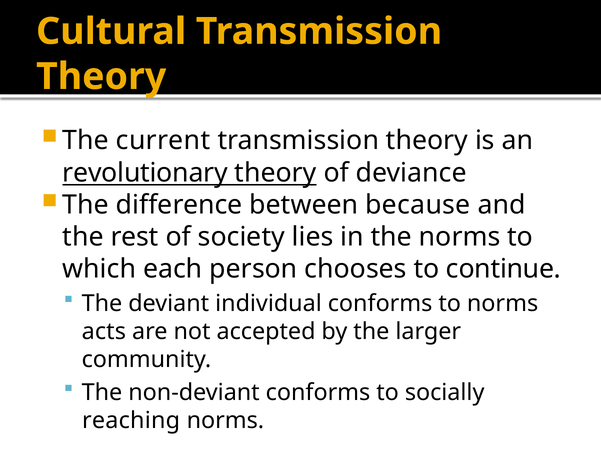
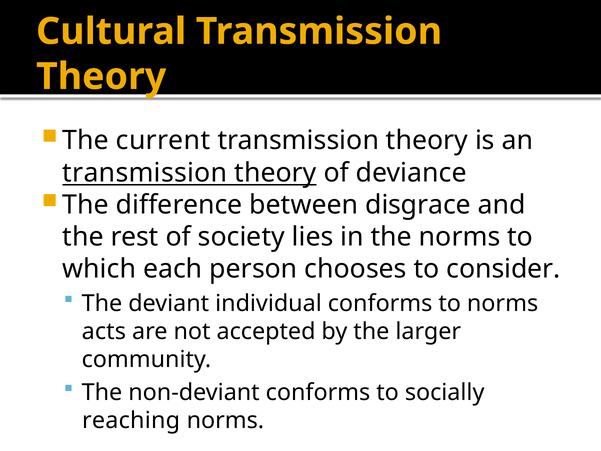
revolutionary: revolutionary -> transmission (145, 173)
because: because -> disgrace (418, 205)
continue: continue -> consider (503, 269)
